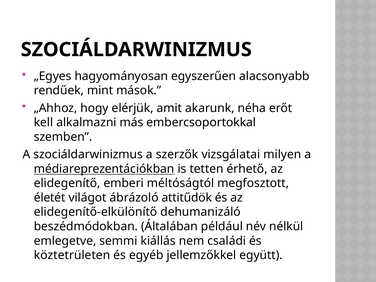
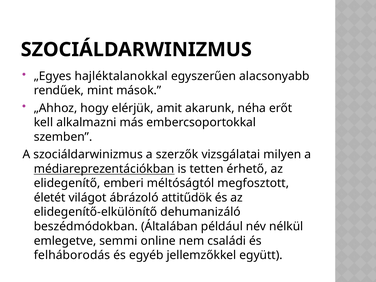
hagyományosan: hagyományosan -> hajléktalanokkal (121, 76)
kiállás: kiállás -> online (158, 241)
köztetrületen: köztetrületen -> felháborodás (72, 255)
